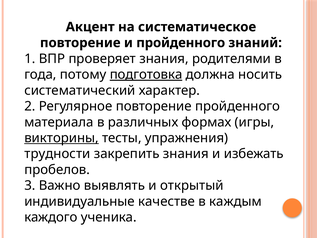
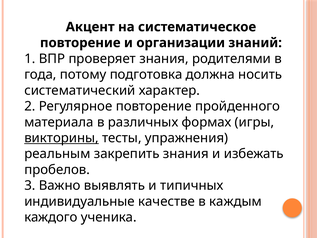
и пройденного: пройденного -> организации (181, 43)
подготовка underline: present -> none (146, 74)
трудности: трудности -> реальным (57, 154)
открытый: открытый -> типичных (192, 185)
